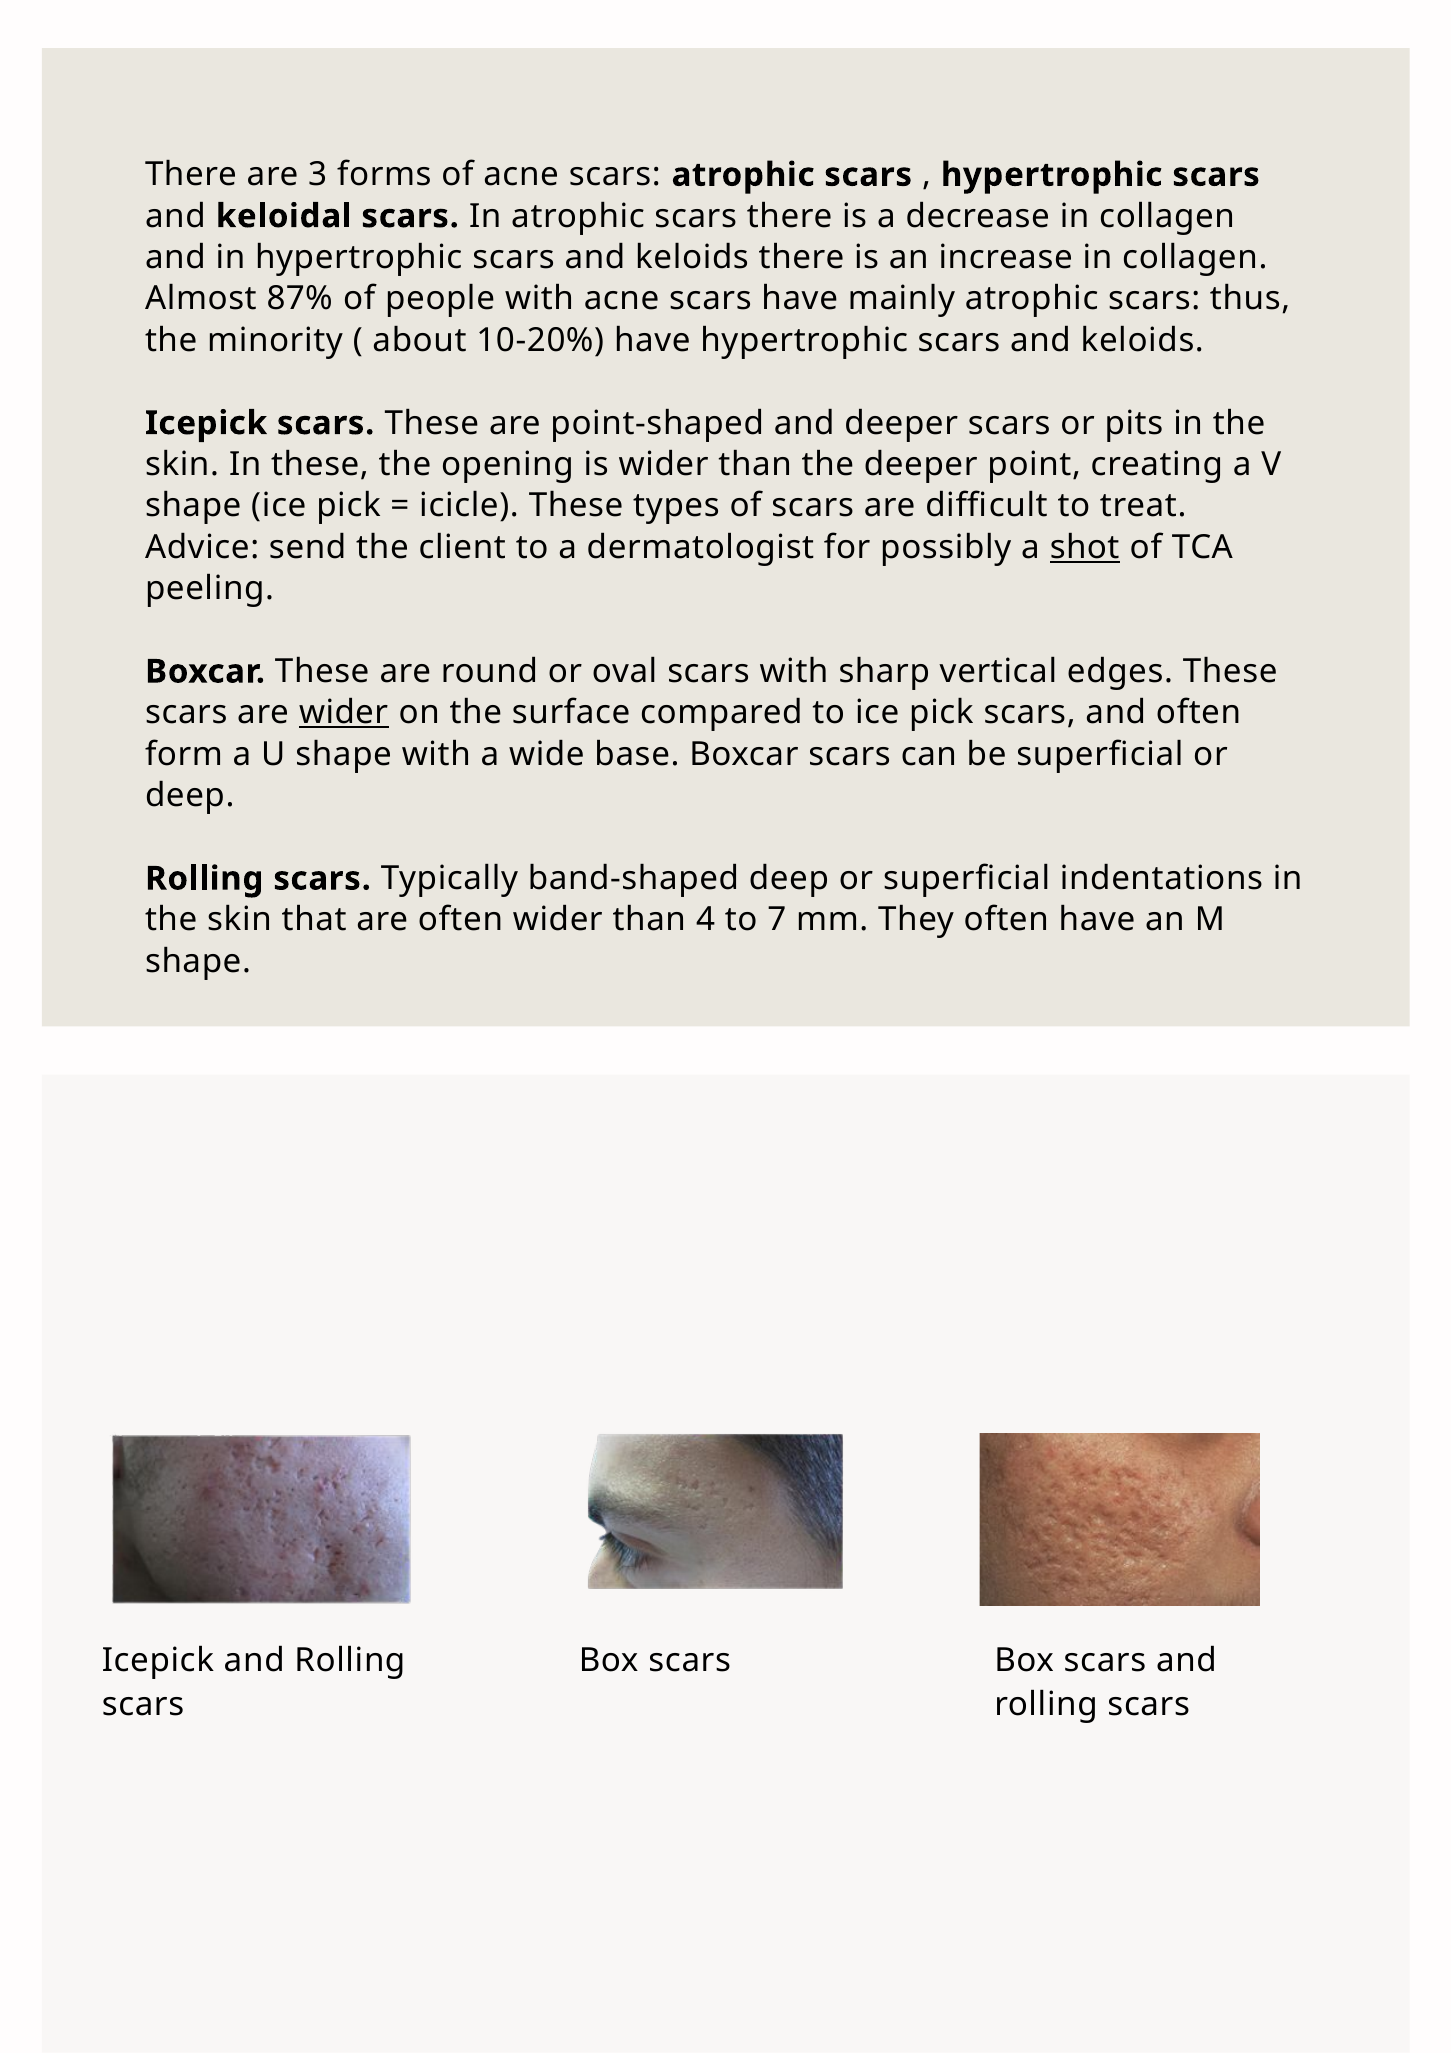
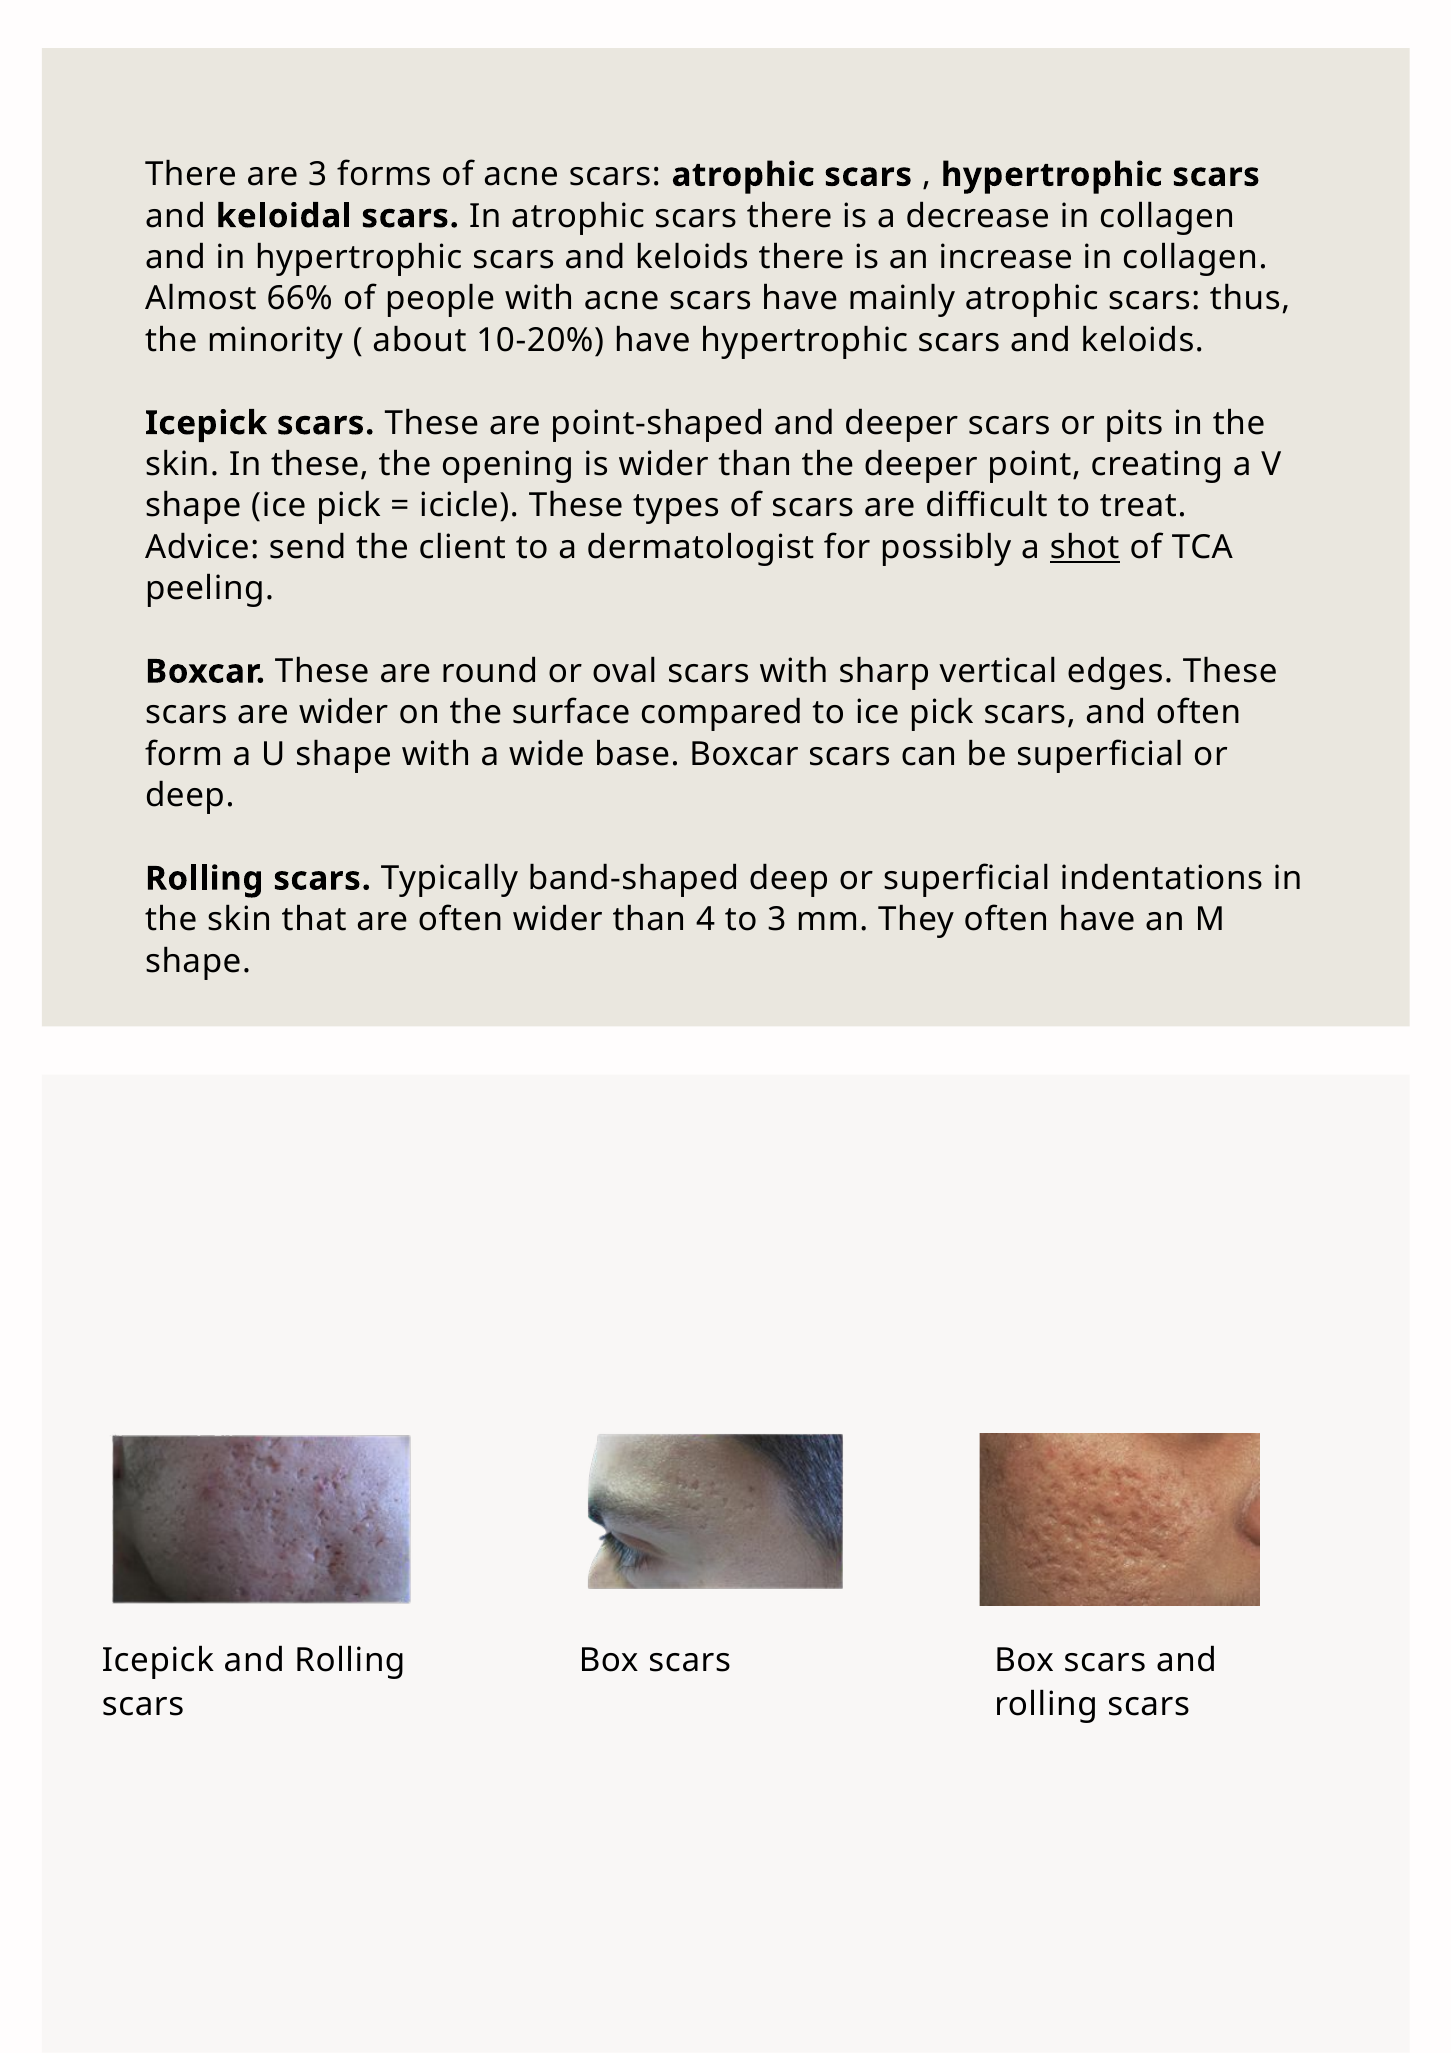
87%: 87% -> 66% (300, 299)
wider underline: present -> none (344, 713)
to 7: 7 -> 3 (777, 920)
